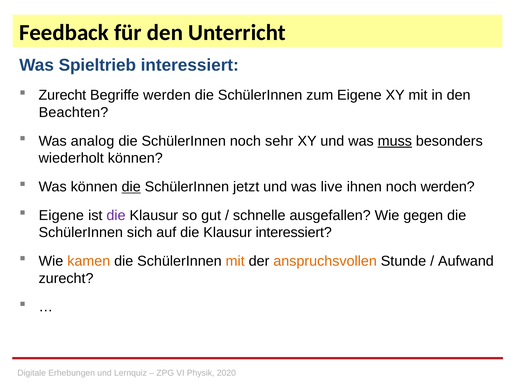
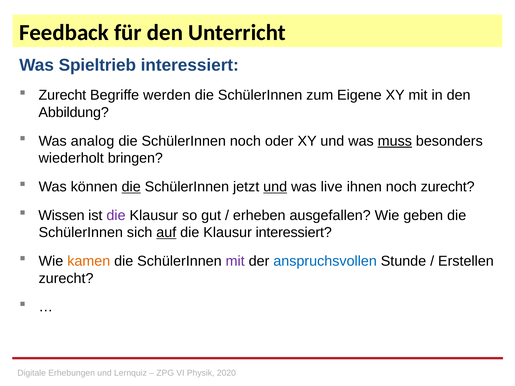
Beachten: Beachten -> Abbildung (74, 113)
sehr: sehr -> oder (279, 141)
wiederholt können: können -> bringen (135, 158)
und underline: none -> present (275, 187)
noch werden: werden -> zurecht (448, 187)
Eigene: Eigene -> Wissen (61, 216)
schnelle: schnelle -> erheben (259, 216)
gegen: gegen -> geben (423, 216)
auf underline: none -> present (166, 233)
mit colour: orange -> purple (235, 261)
anspruchsvollen colour: orange -> blue (325, 261)
Aufwand: Aufwand -> Erstellen (466, 261)
